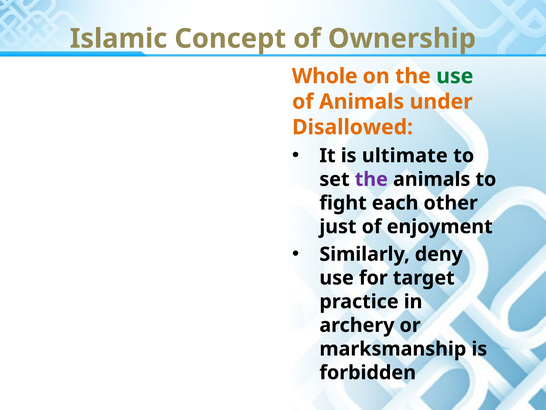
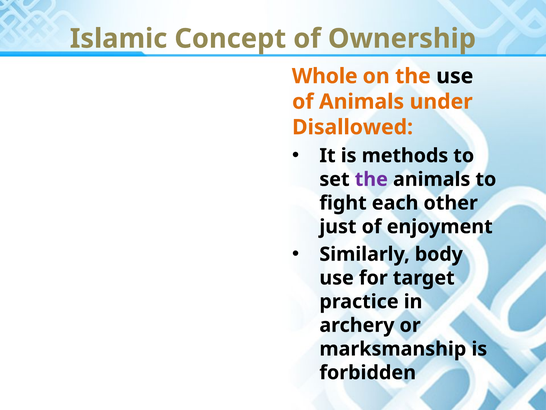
use colour: green -> black (455, 76)
ultimate: ultimate -> methods (405, 155)
deny: deny -> body (439, 254)
